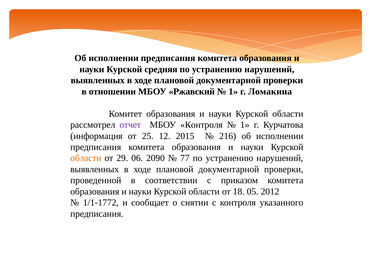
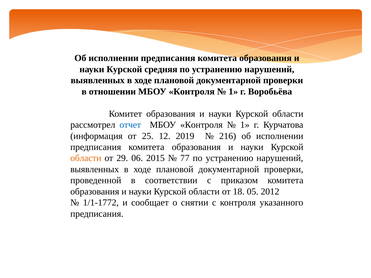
отношении МБОУ Ржавский: Ржавский -> Контроля (192, 92)
Ломакина: Ломакина -> Воробьёва (270, 92)
отчет colour: purple -> blue (130, 125)
2015: 2015 -> 2019 (185, 136)
2090: 2090 -> 2015 (155, 158)
